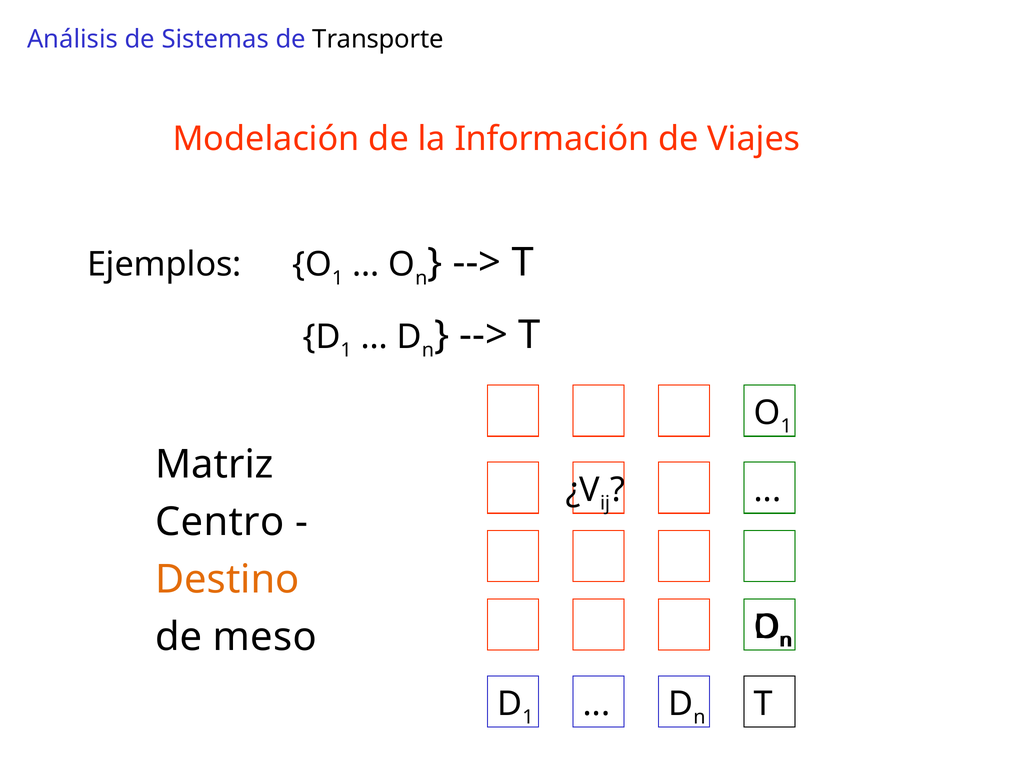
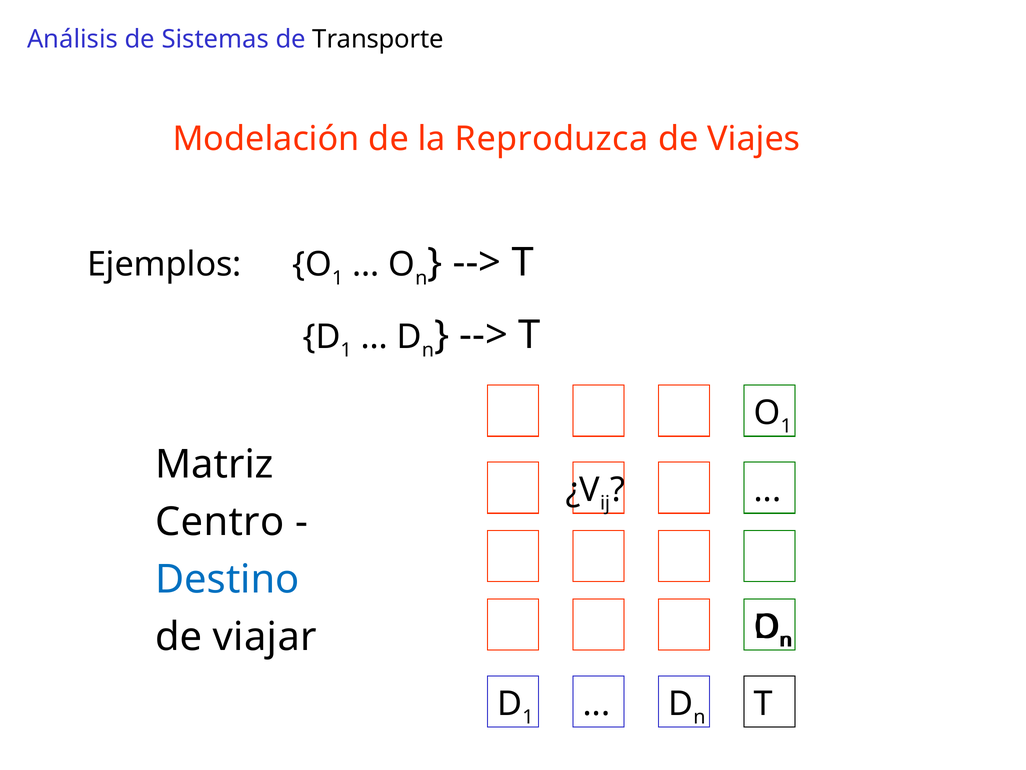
Información: Información -> Reproduzca (552, 139)
Destino colour: orange -> blue (227, 579)
meso: meso -> viajar (265, 637)
